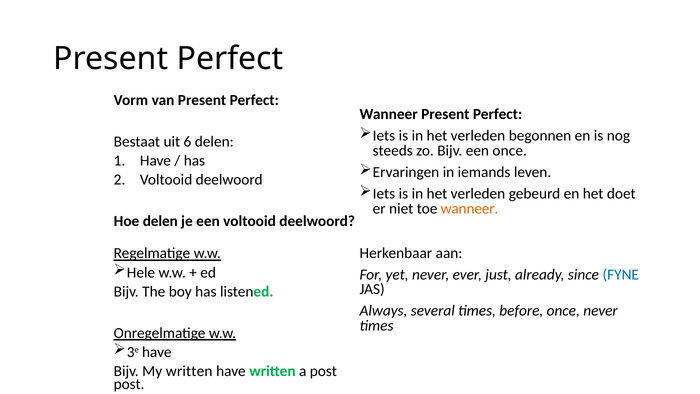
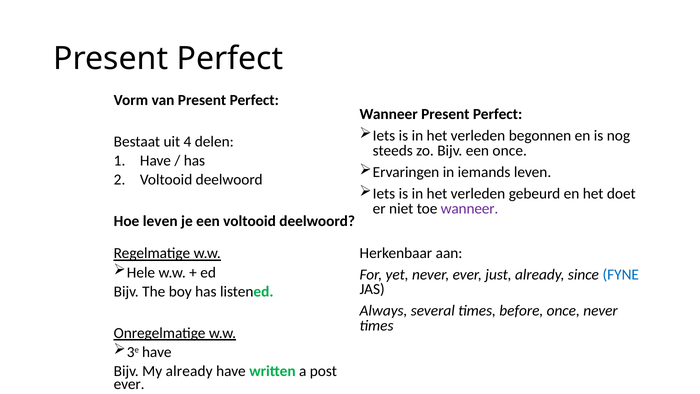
6: 6 -> 4 (187, 141)
wanneer colour: orange -> purple (469, 208)
Hoe delen: delen -> leven (160, 221)
My written: written -> already (189, 371)
post: post -> ever (129, 384)
